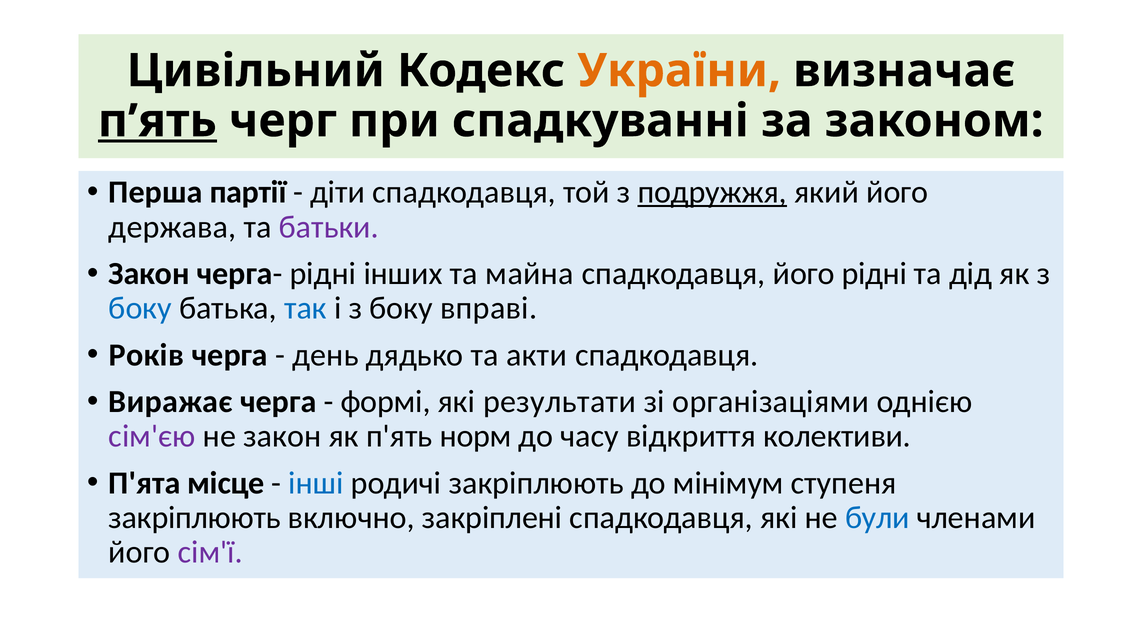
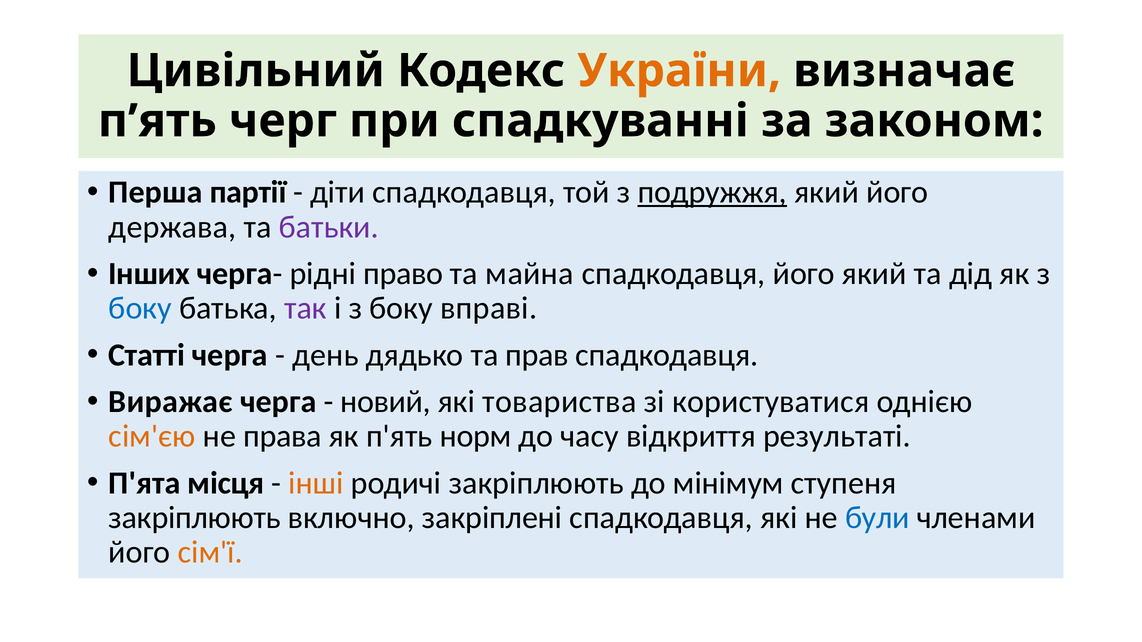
п’ять underline: present -> none (157, 121)
Закон: Закон -> Інших (149, 274)
інших: інших -> право (403, 274)
його рідні: рідні -> який (874, 274)
так colour: blue -> purple (305, 309)
Років: Років -> Статті (147, 355)
акти: акти -> прав (537, 355)
формі: формі -> новий (386, 402)
результати: результати -> товариства (559, 402)
організаціями: організаціями -> користуватися (771, 402)
сім'єю colour: purple -> orange (152, 437)
не закон: закон -> права (282, 437)
колективи: колективи -> результаті (837, 437)
місце: місце -> місця (226, 483)
інші colour: blue -> orange (316, 483)
сім'ї colour: purple -> orange (210, 553)
